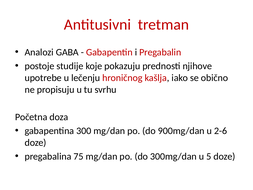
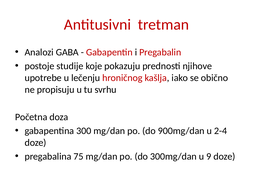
2-6: 2-6 -> 2-4 (221, 131)
5: 5 -> 9 (209, 156)
